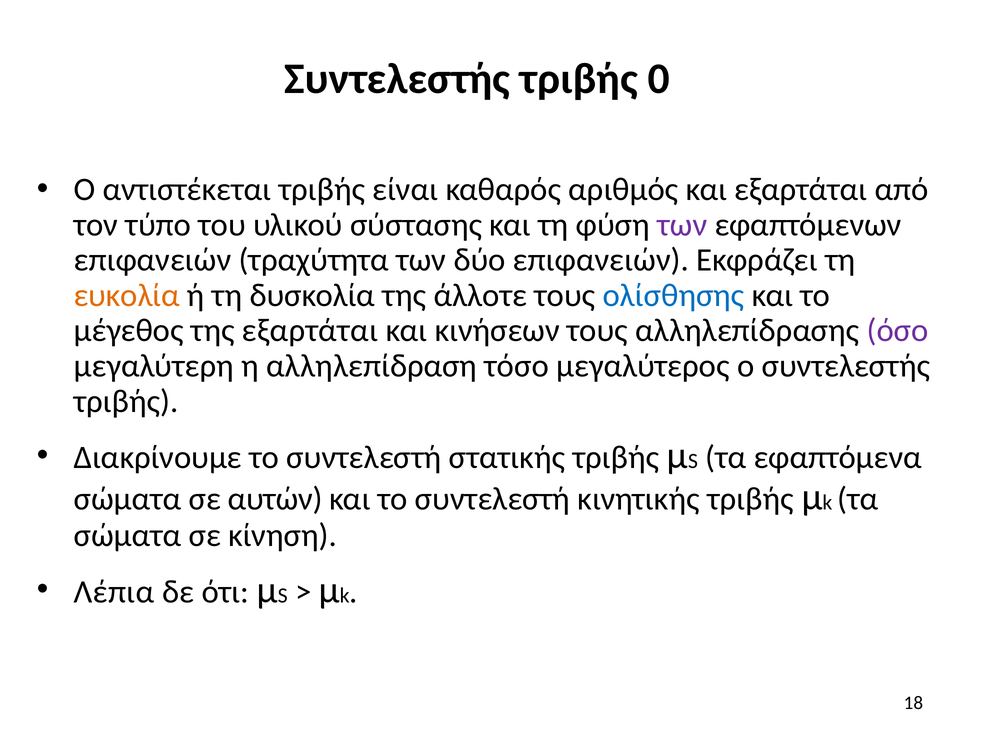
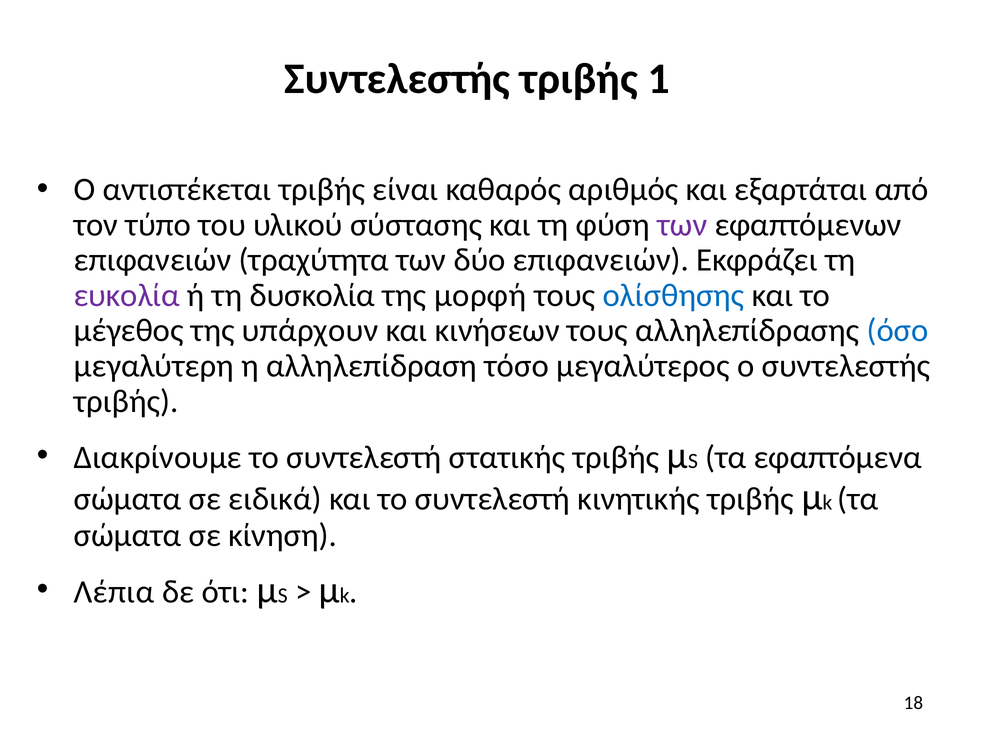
0: 0 -> 1 (659, 79)
ευκολία colour: orange -> purple (127, 296)
άλλοτε: άλλοτε -> μορφή (480, 296)
της εξαρτάται: εξαρτάται -> υπάρχουν (310, 331)
όσο colour: purple -> blue (898, 331)
αυτών: αυτών -> ειδικά (275, 499)
